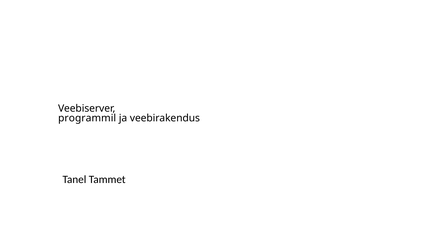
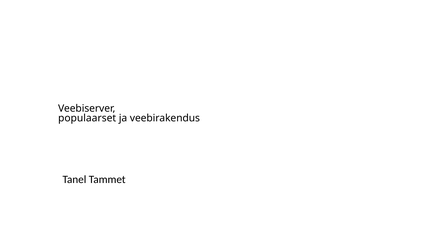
programmil: programmil -> populaarset (87, 118)
